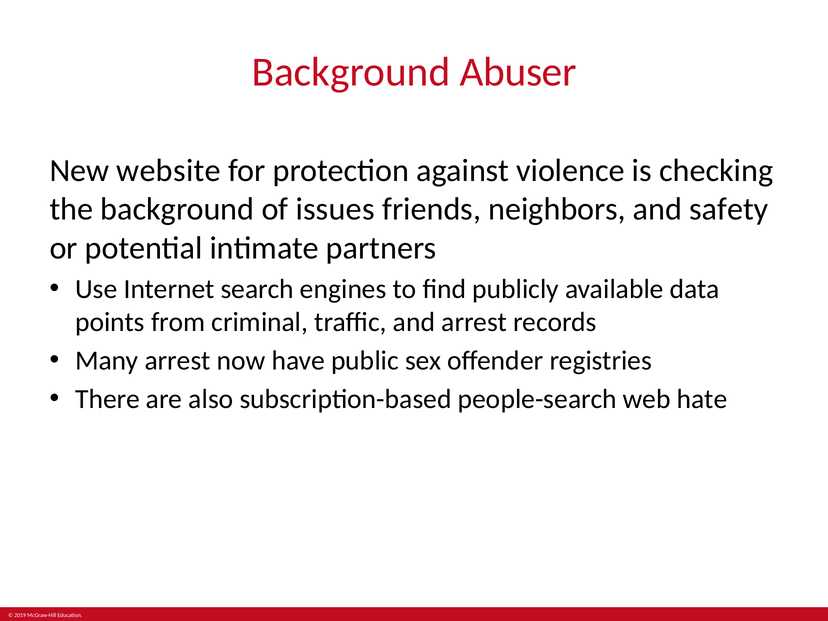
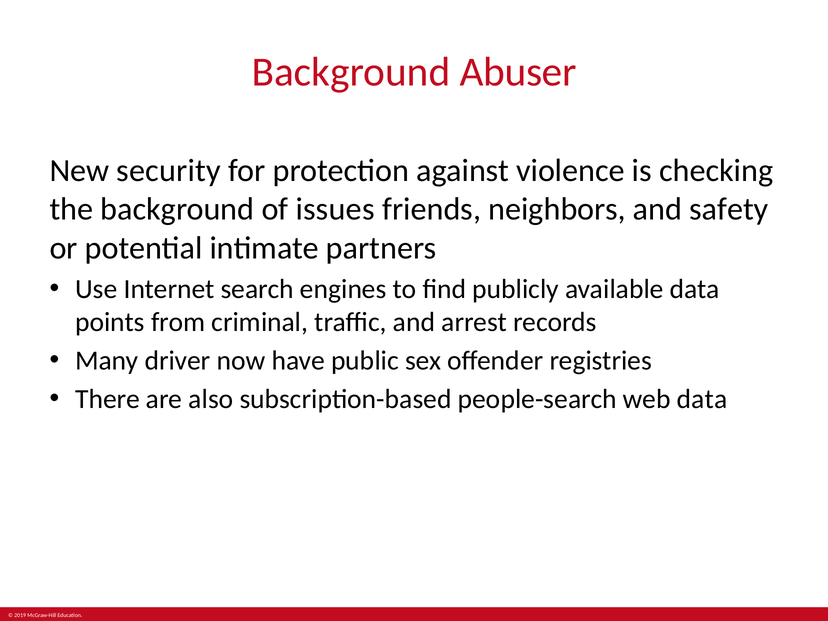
website: website -> security (169, 171)
Many arrest: arrest -> driver (178, 361)
web hate: hate -> data (702, 399)
